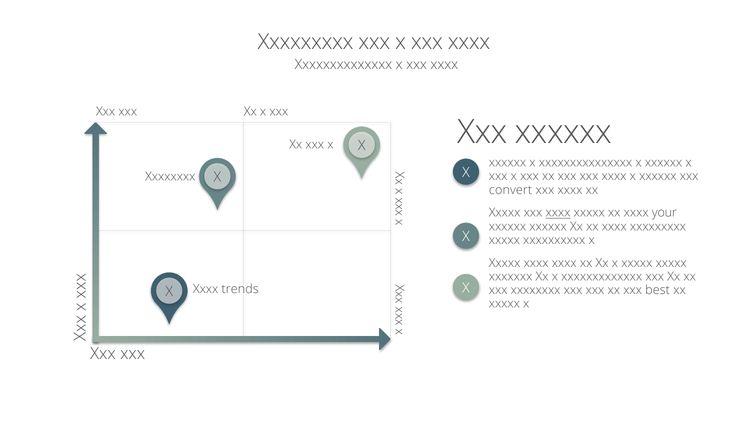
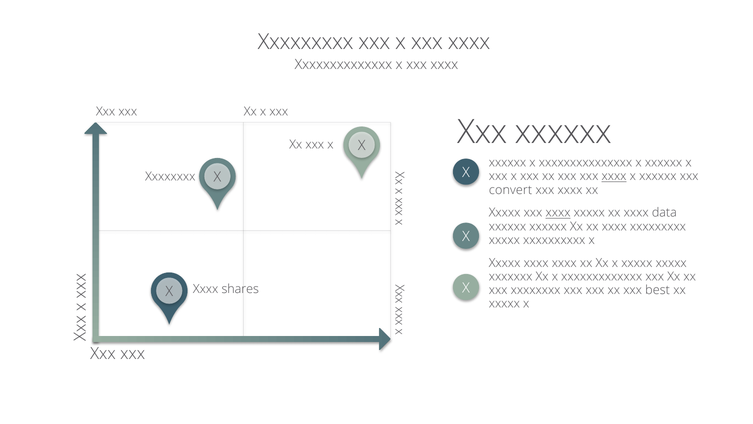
xxxx underline: none -> present (614, 176)
your: your -> data (664, 213)
trends: trends -> shares (240, 289)
